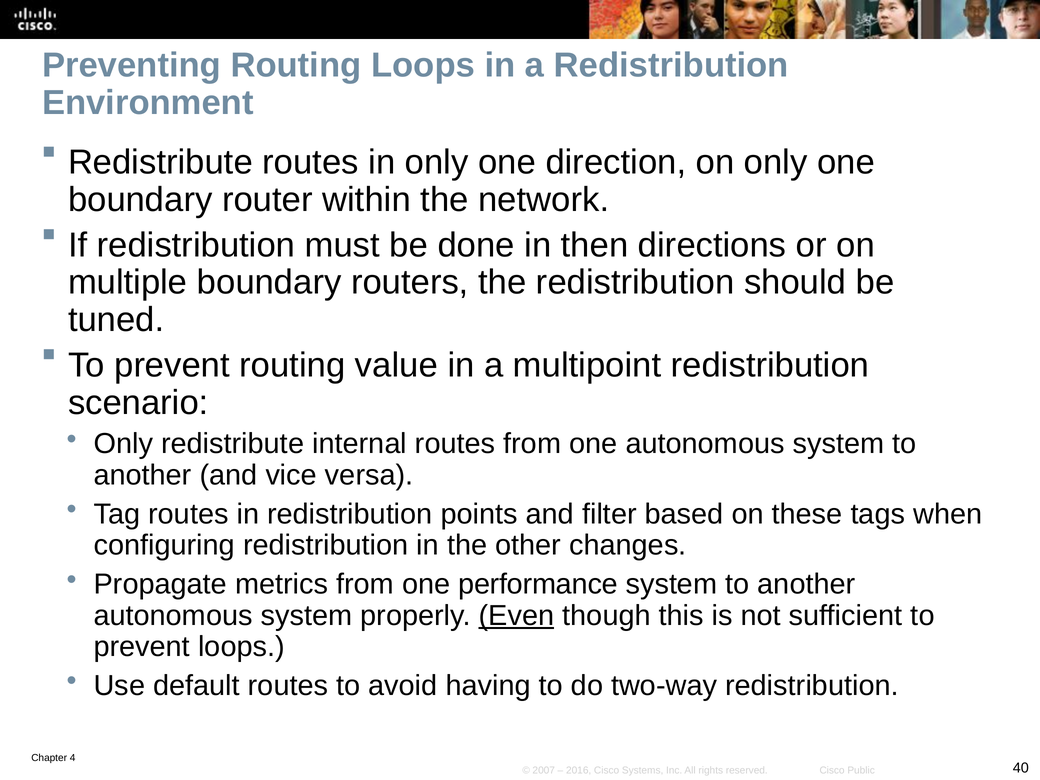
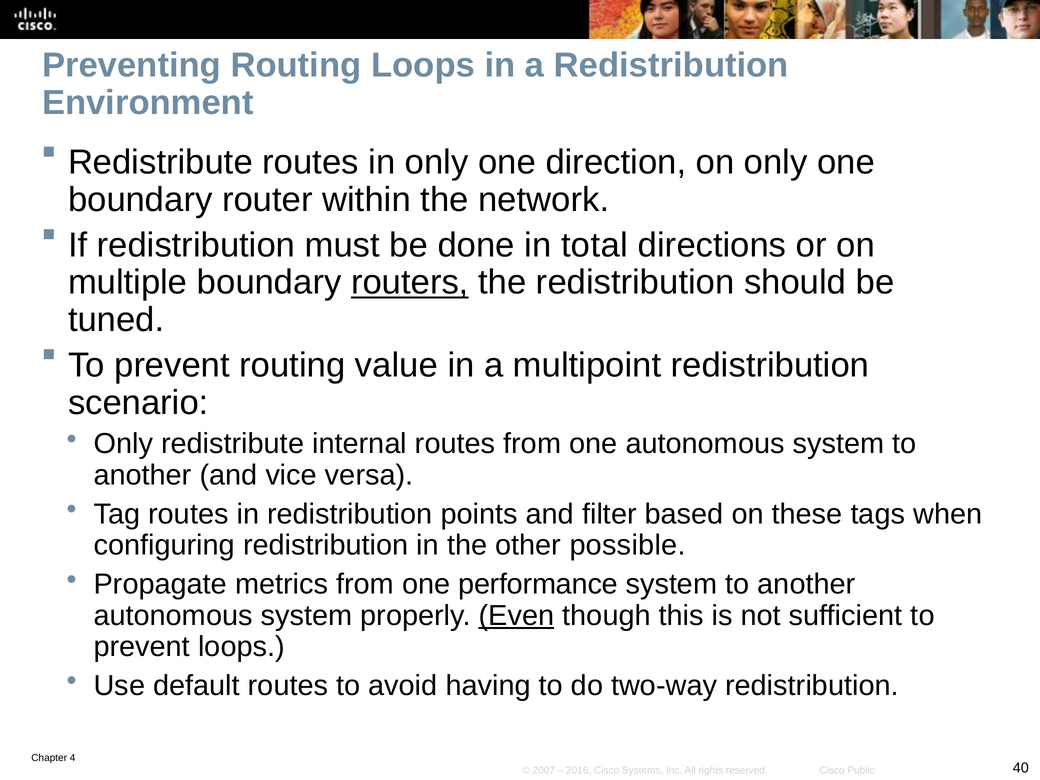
then: then -> total (594, 245)
routers underline: none -> present (410, 283)
changes: changes -> possible (628, 545)
